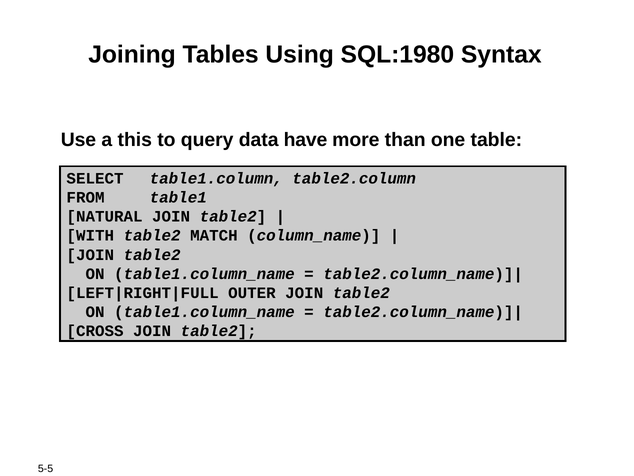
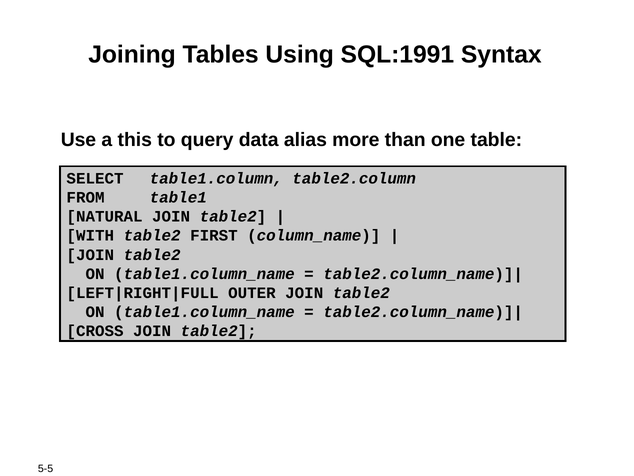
SQL:1980: SQL:1980 -> SQL:1991 (397, 54)
have: have -> alias (305, 140)
MATCH: MATCH -> FIRST (214, 235)
